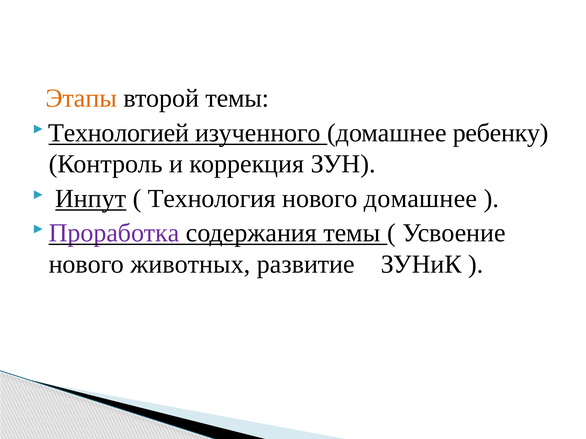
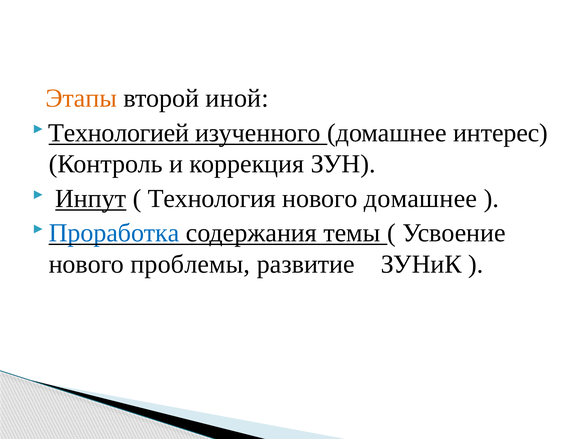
второй темы: темы -> иной (237, 98)
ребенку: ребенку -> интерес (501, 133)
Проработка colour: purple -> blue (114, 233)
животных: животных -> проблемы (190, 265)
